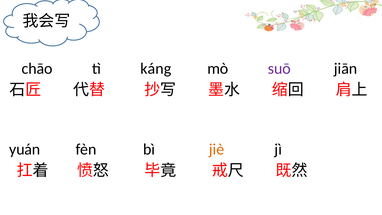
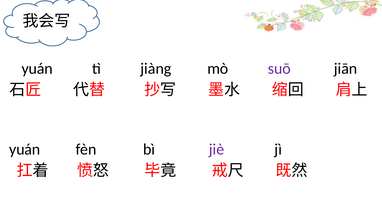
chāo: chāo -> yuán (37, 69)
káng: káng -> jiàng (156, 69)
jiè colour: orange -> purple (217, 149)
